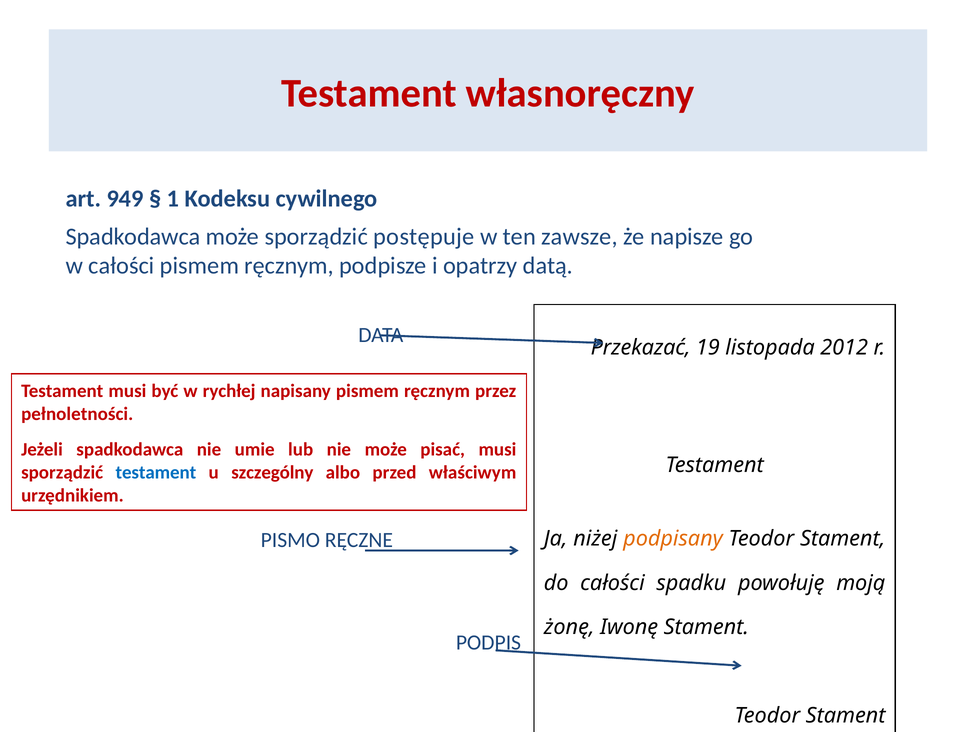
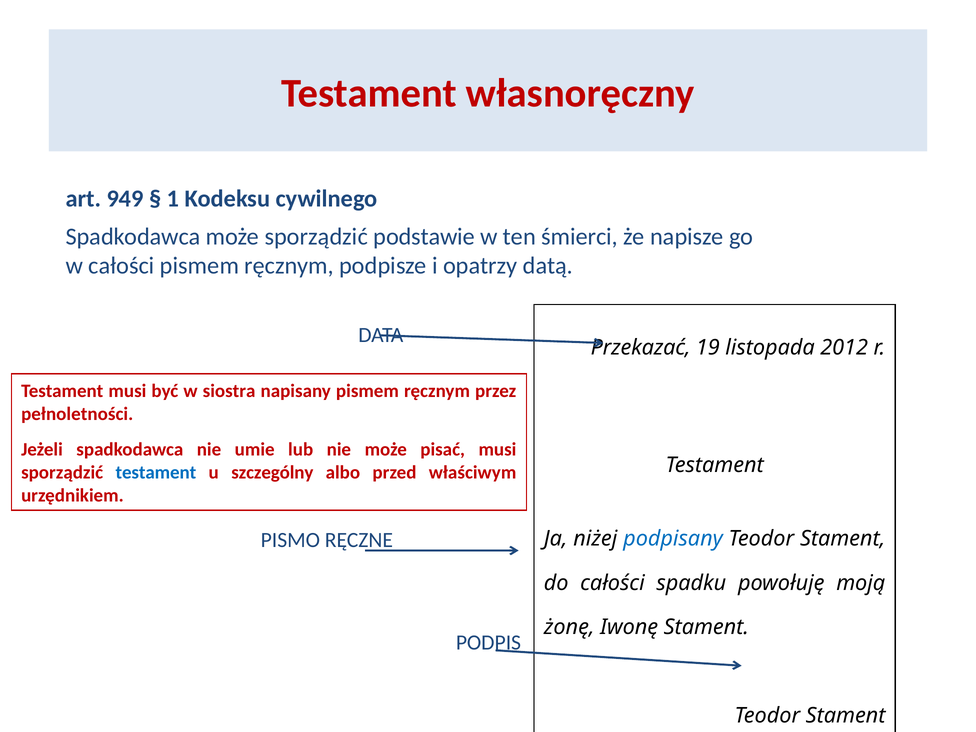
postępuje: postępuje -> podstawie (424, 237)
zawsze: zawsze -> śmierci (580, 237)
rychłej: rychłej -> siostra (229, 391)
podpisany colour: orange -> blue (673, 539)
